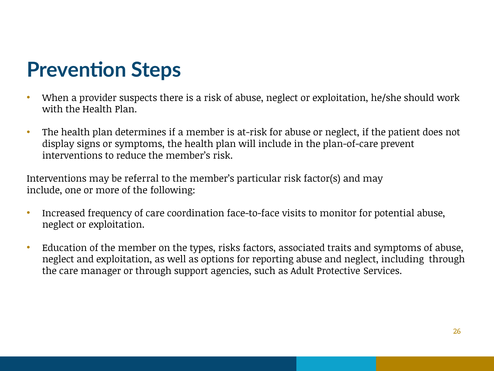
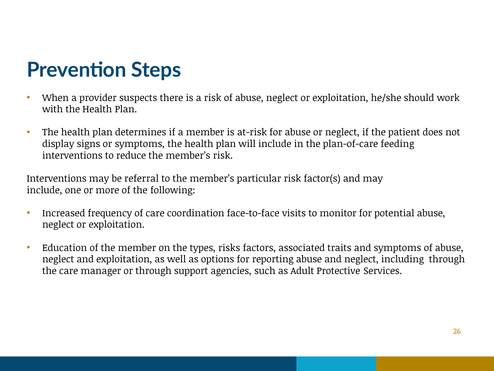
prevent: prevent -> feeding (397, 144)
